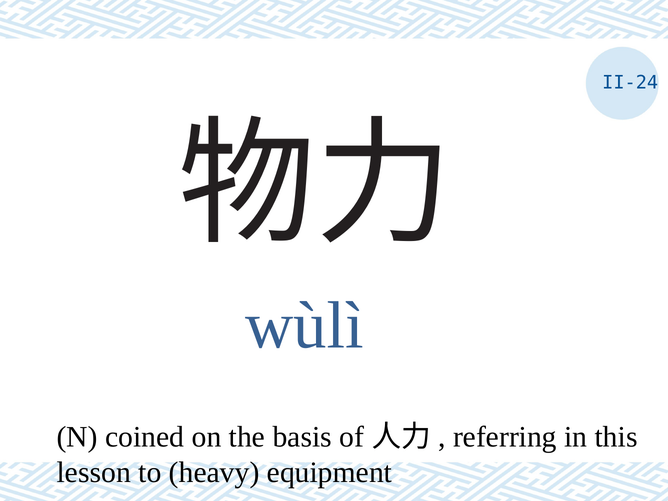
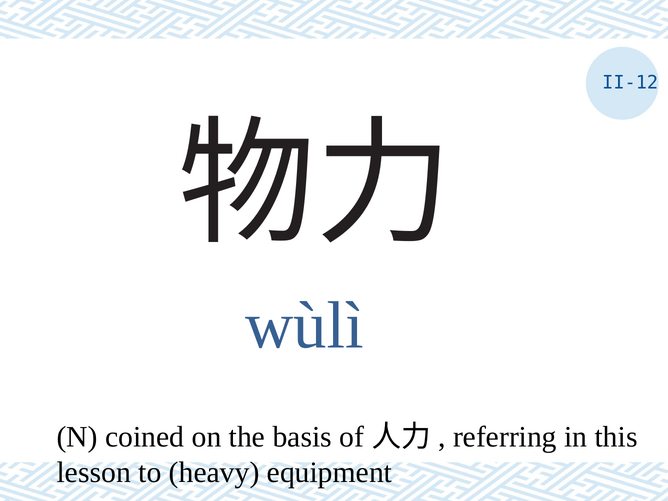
II-24: II-24 -> II-12 (630, 83)
